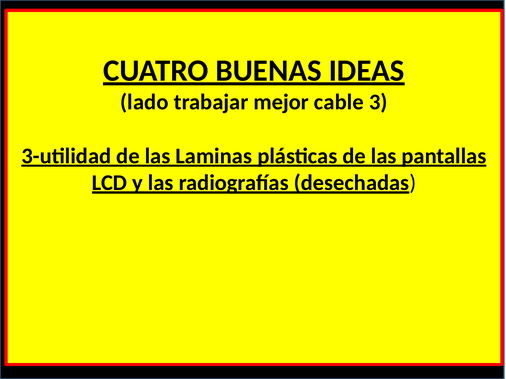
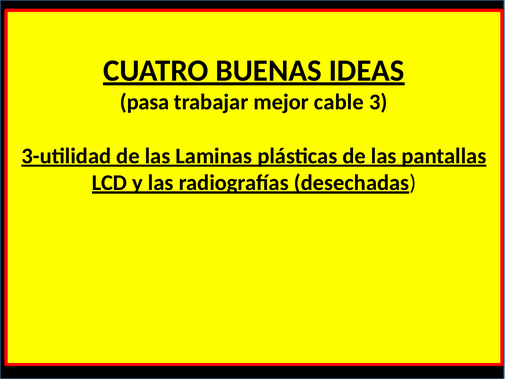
lado: lado -> pasa (145, 102)
